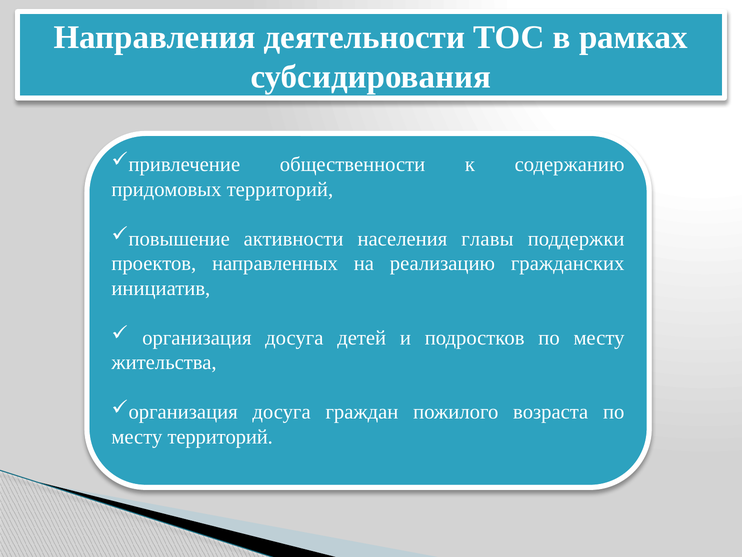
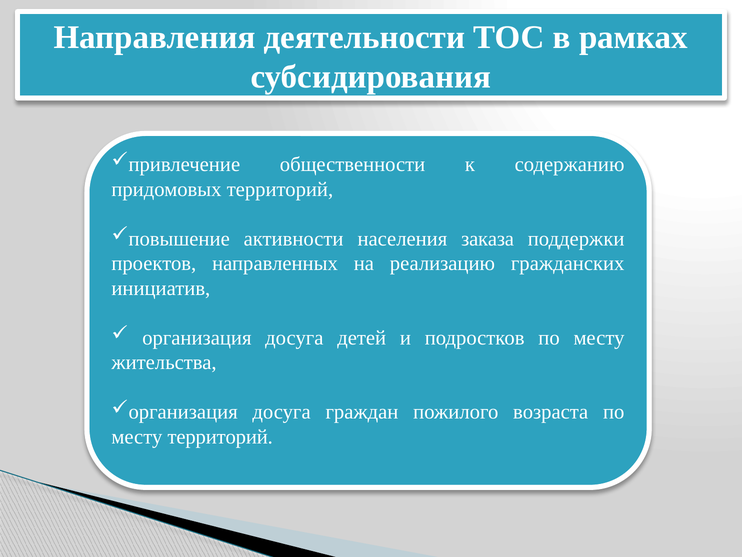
главы: главы -> заказа (488, 239)
